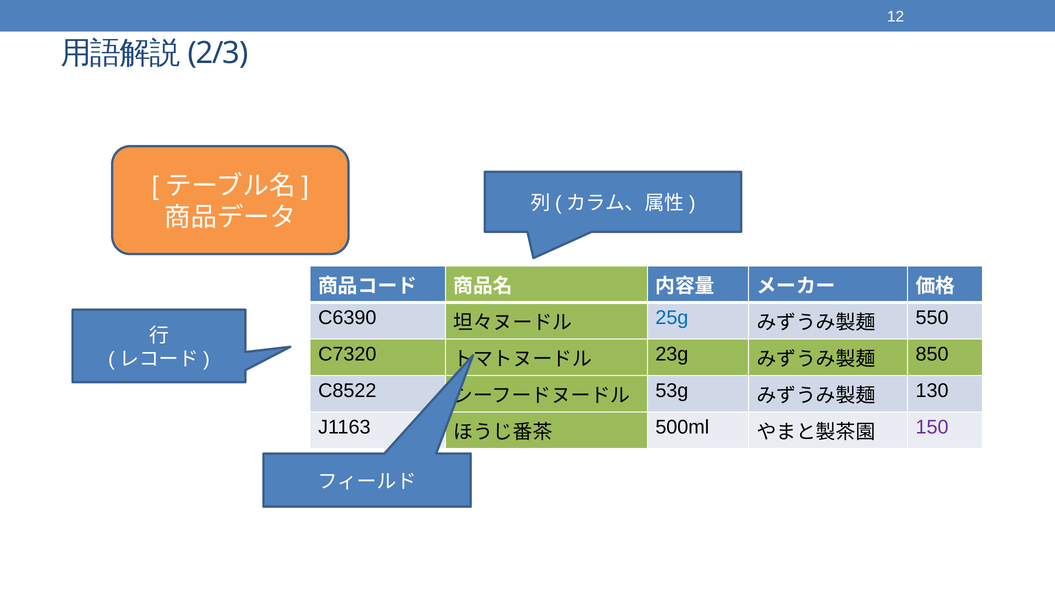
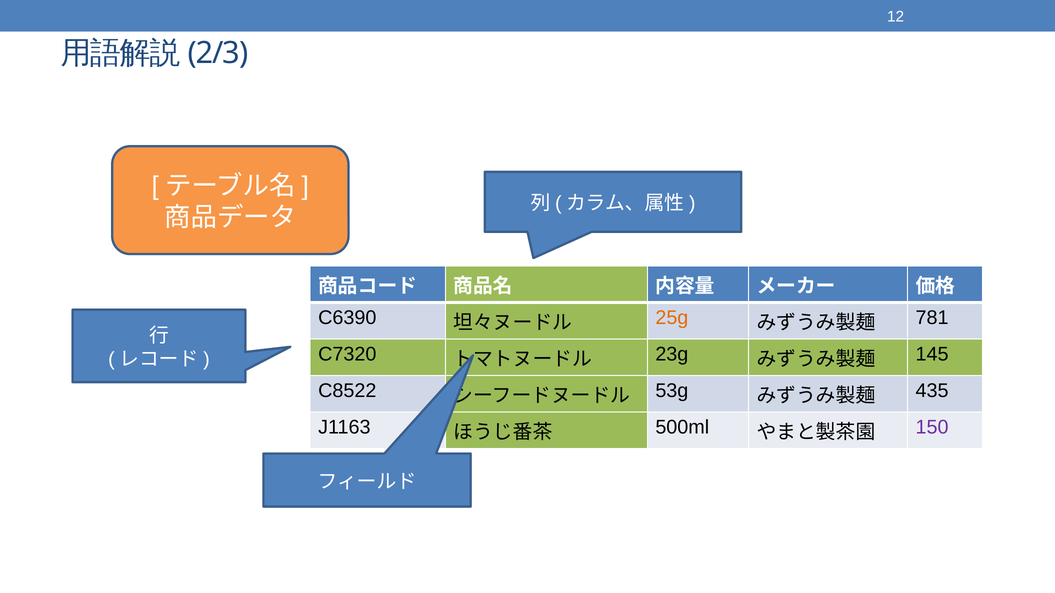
25g colour: blue -> orange (672, 318)
550: 550 -> 781 (932, 318)
850: 850 -> 145 (932, 355)
130: 130 -> 435 (932, 391)
